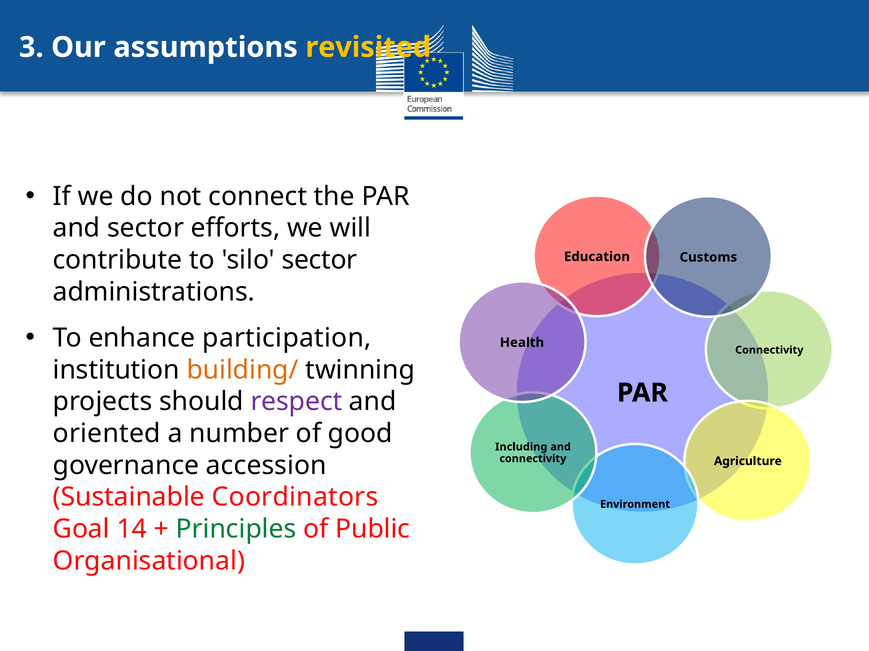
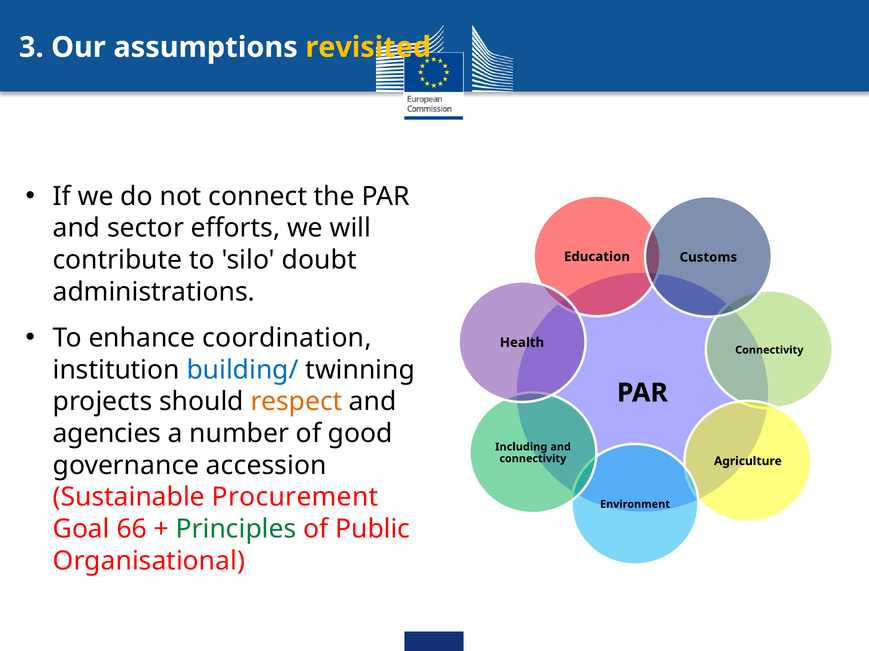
silo sector: sector -> doubt (319, 260)
participation: participation -> coordination (287, 338)
building/ colour: orange -> blue (243, 370)
respect colour: purple -> orange (296, 402)
oriented: oriented -> agencies (107, 434)
Coordinators: Coordinators -> Procurement (295, 498)
14: 14 -> 66 (132, 530)
